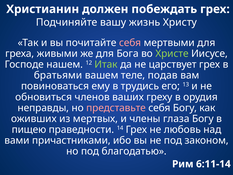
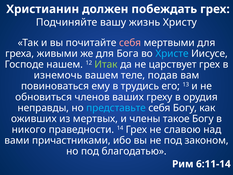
Христе colour: light green -> light blue (172, 54)
братьями: братьями -> изнемочь (58, 75)
представьте colour: pink -> light blue (116, 108)
глаза: глаза -> такое (176, 119)
пищею: пищею -> никого (29, 129)
любовь: любовь -> славою (182, 129)
